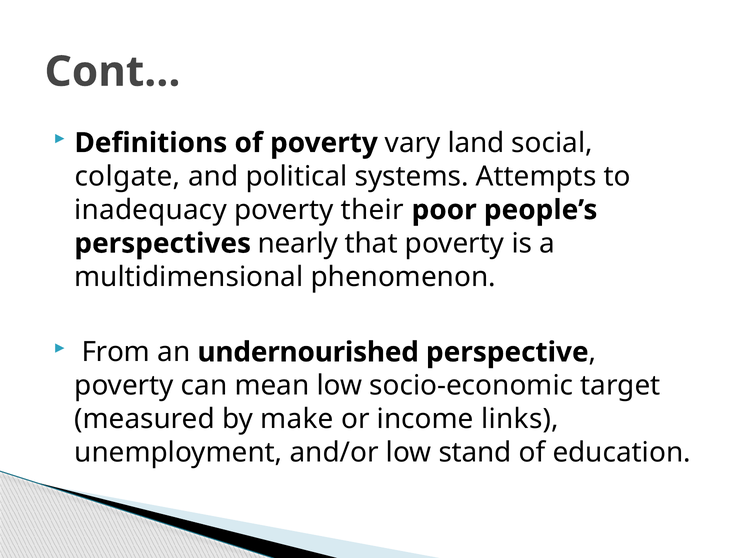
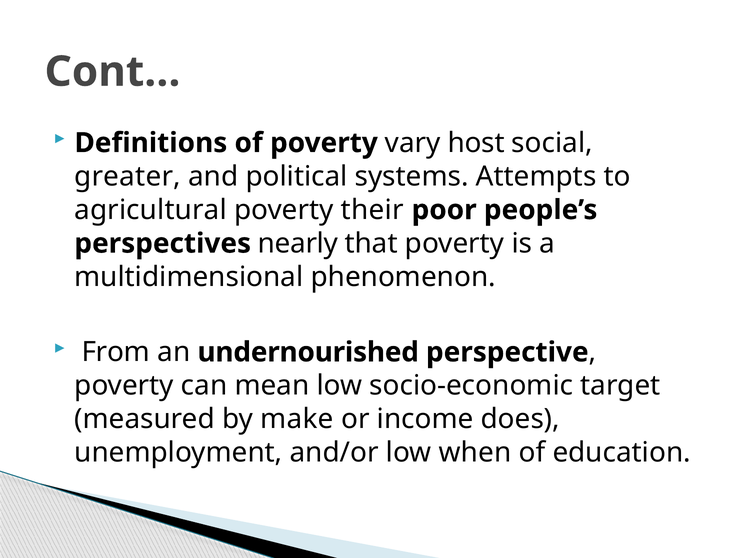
land: land -> host (476, 143)
colgate: colgate -> greater (128, 177)
inadequacy: inadequacy -> agricultural (151, 210)
links: links -> does (520, 420)
stand: stand -> when (475, 453)
